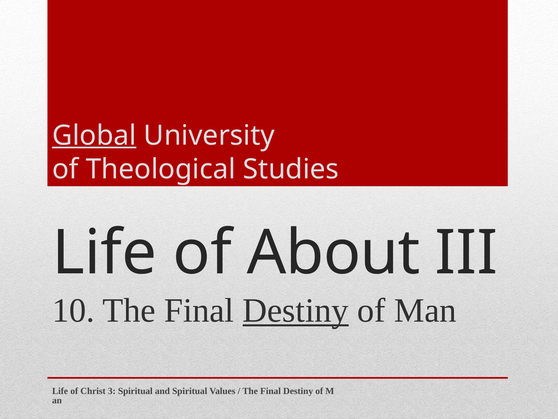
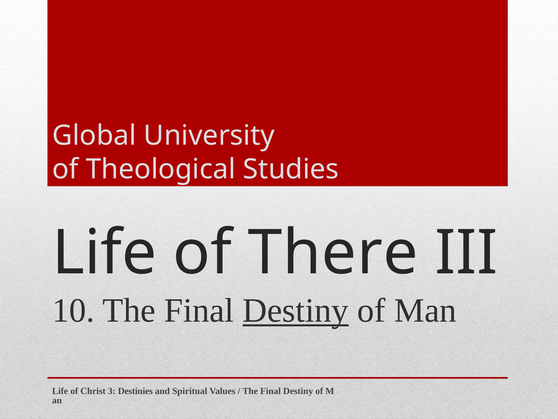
Global underline: present -> none (94, 135)
About: About -> There (333, 253)
3 Spiritual: Spiritual -> Destinies (135, 391)
